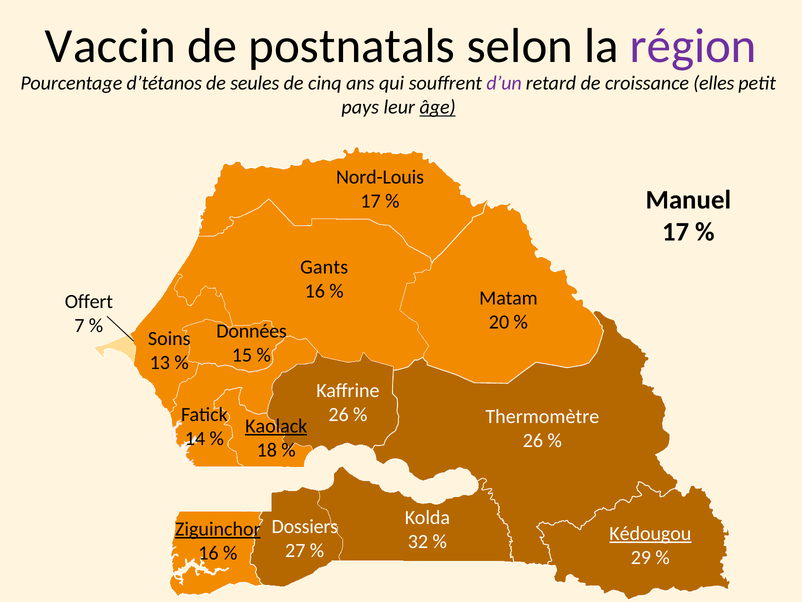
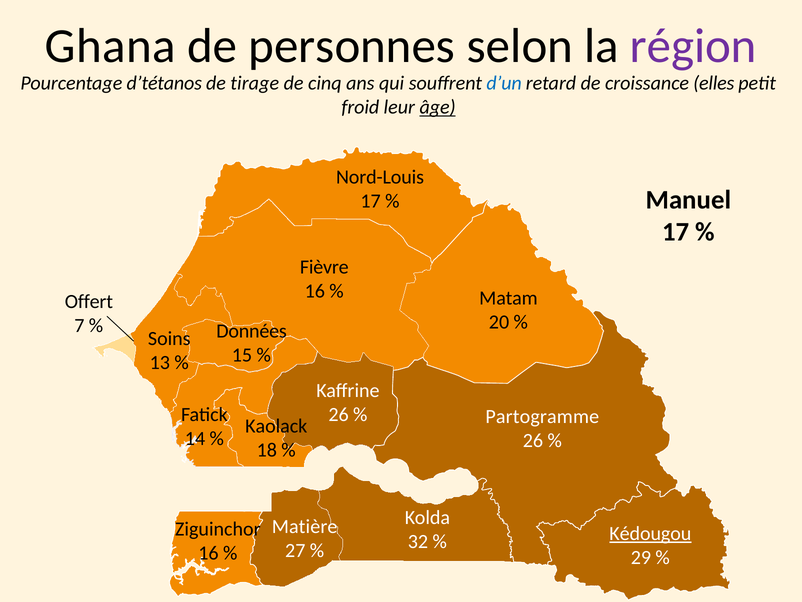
Vaccin: Vaccin -> Ghana (110, 46)
postnatals: postnatals -> personnes (352, 46)
seules: seules -> tirage (255, 83)
d’un colour: purple -> blue (504, 83)
pays: pays -> froid (360, 107)
Gants: Gants -> Fièvre (324, 267)
Thermomètre: Thermomètre -> Partogramme (542, 416)
Kaolack underline: present -> none (276, 426)
Dossiers: Dossiers -> Matière (305, 526)
Ziguinchor underline: present -> none (218, 529)
